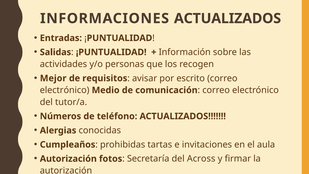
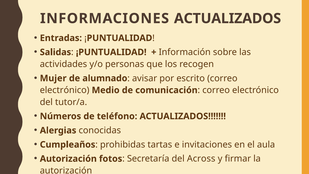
Mejor: Mejor -> Mujer (53, 78)
requisitos: requisitos -> alumnado (105, 78)
